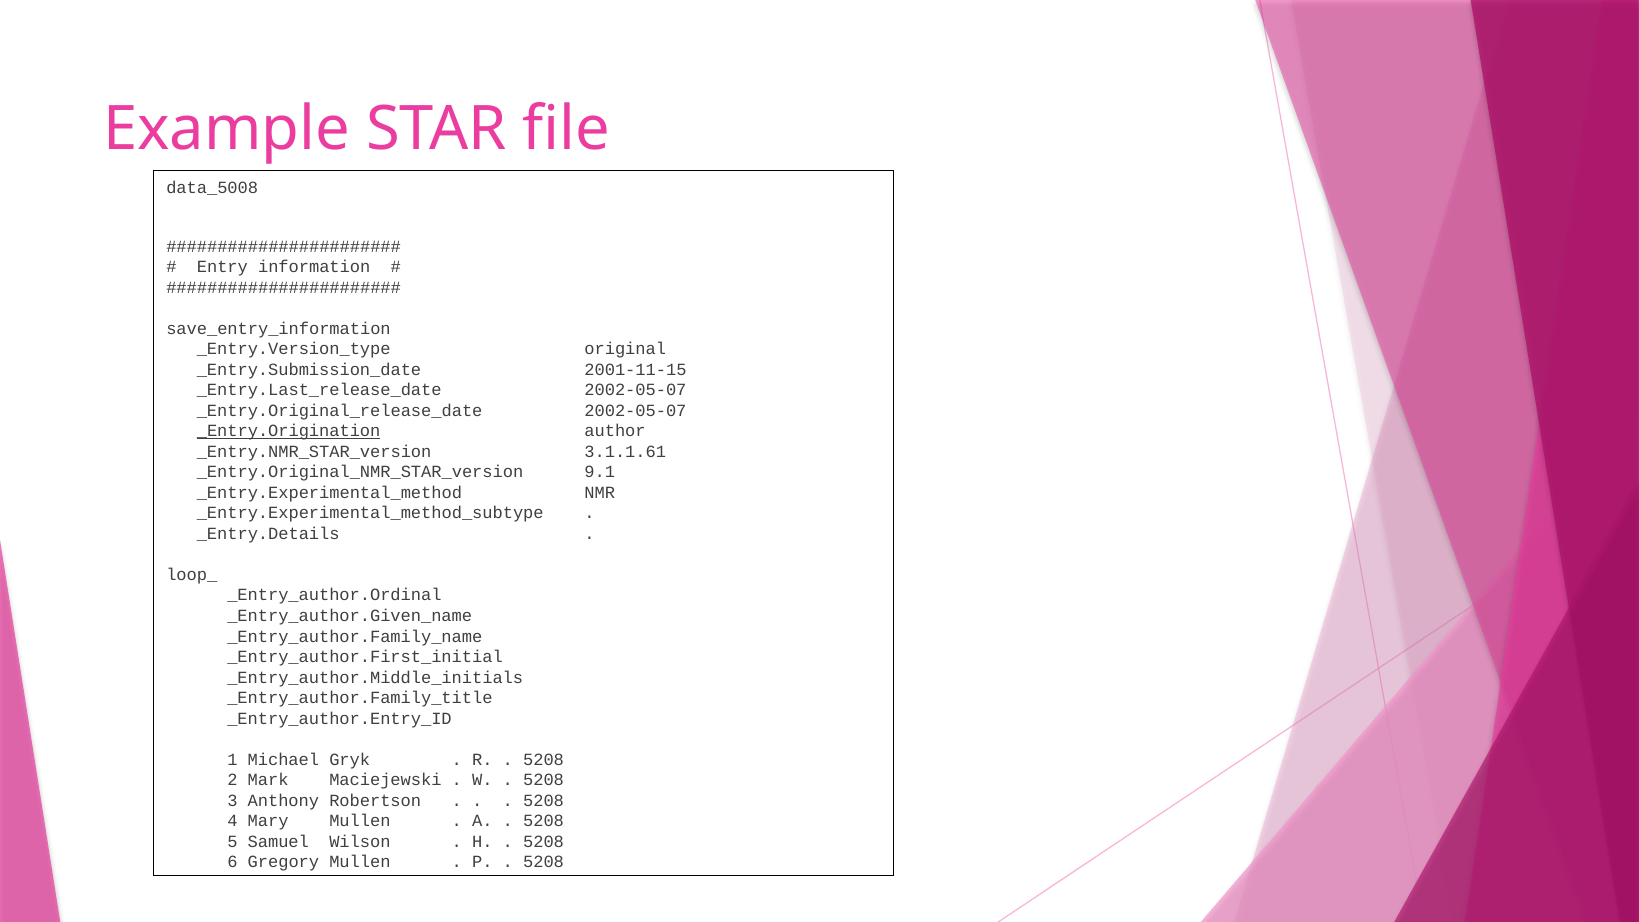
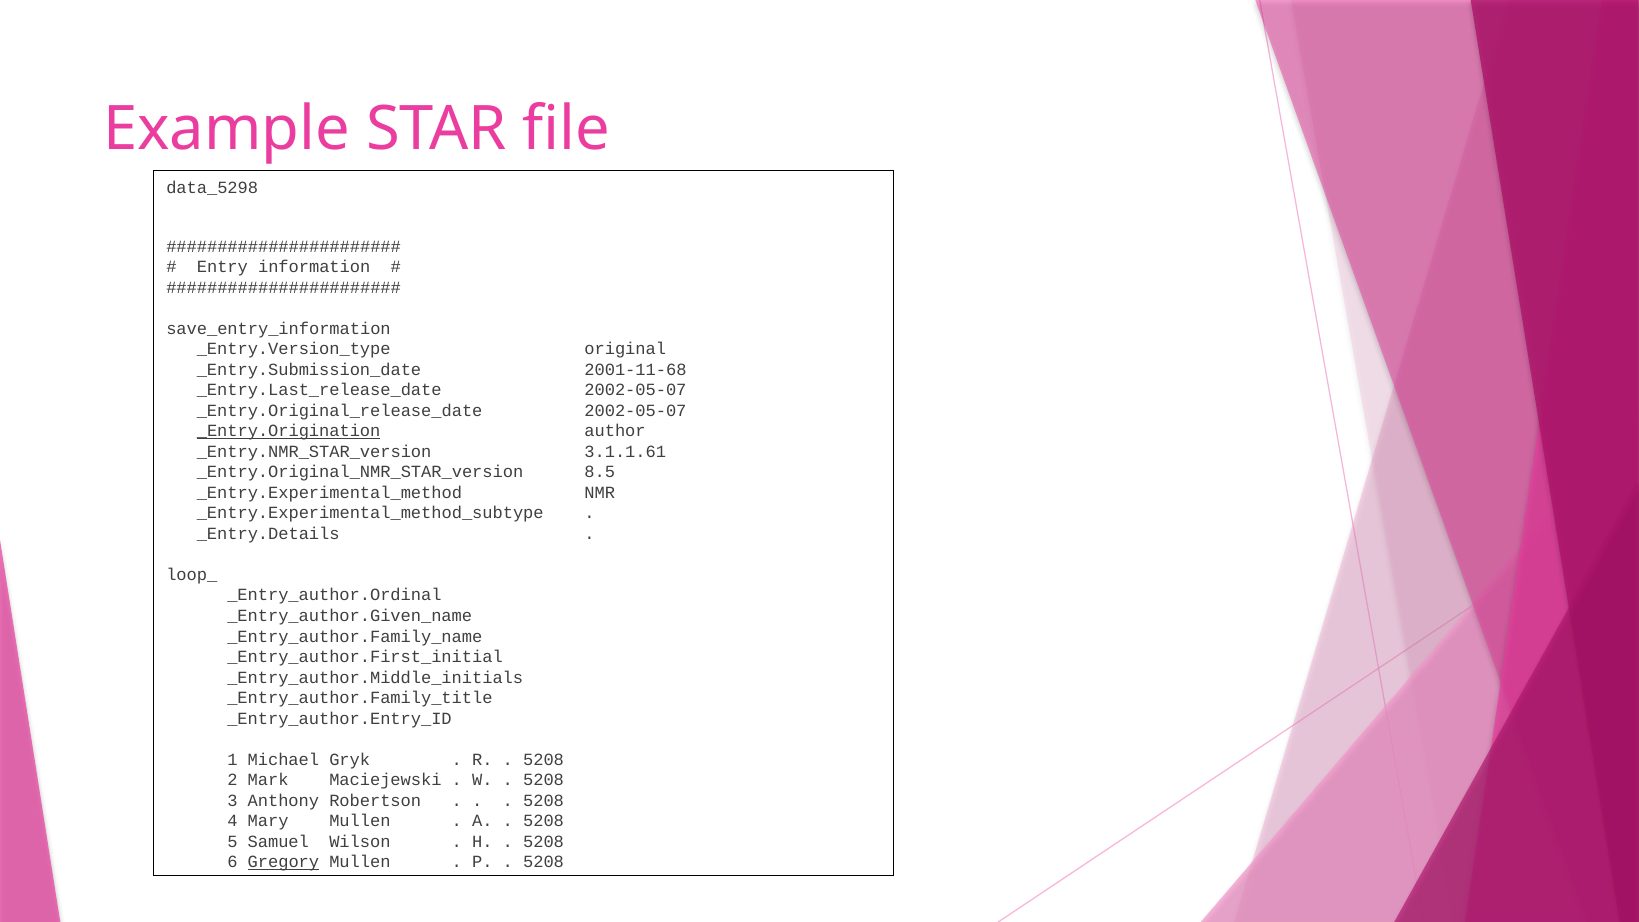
data_5008: data_5008 -> data_5298 (212, 188)
2001-11-15: 2001-11-15 -> 2001-11-68 (635, 370)
9.1: 9.1 -> 8.5 (600, 472)
Gregory underline: none -> present (283, 862)
